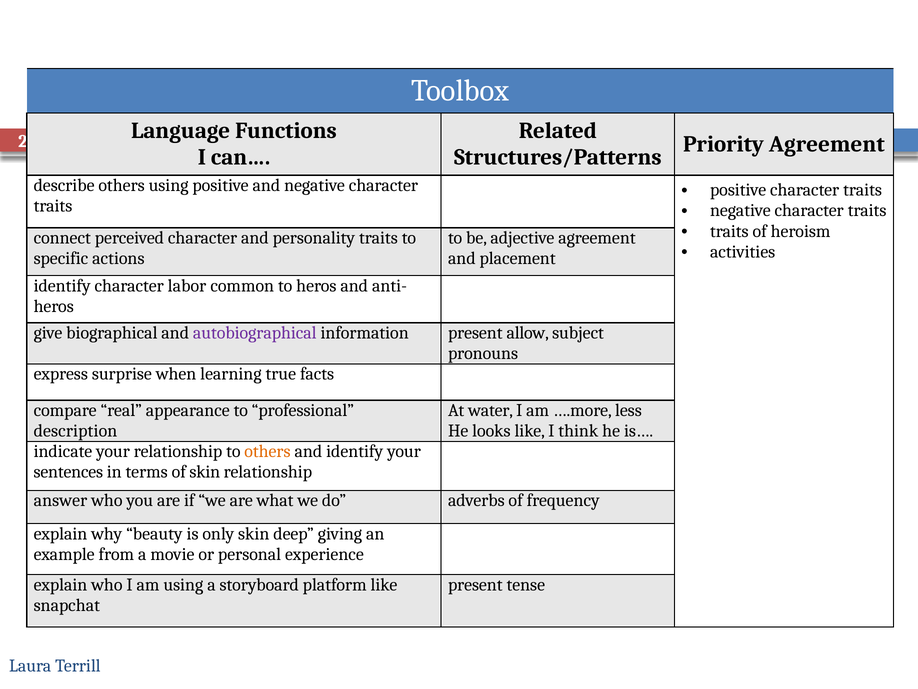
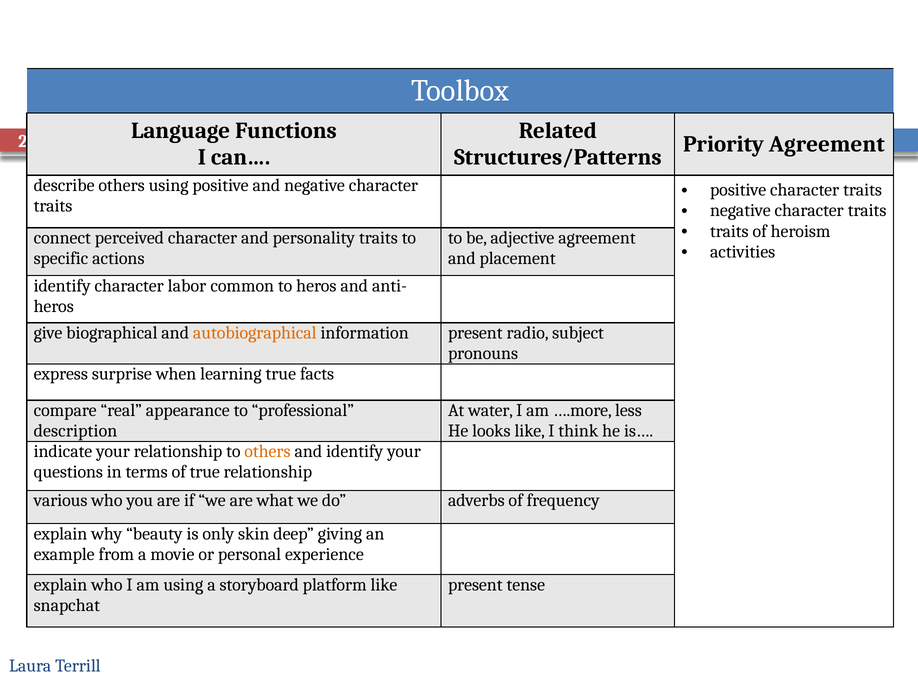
autobiographical colour: purple -> orange (255, 333)
allow: allow -> radio (528, 333)
sentences: sentences -> questions (68, 472)
of skin: skin -> true (205, 472)
answer: answer -> various (61, 500)
